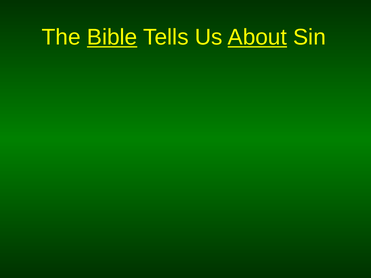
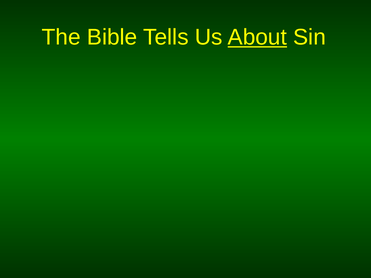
Bible underline: present -> none (112, 37)
